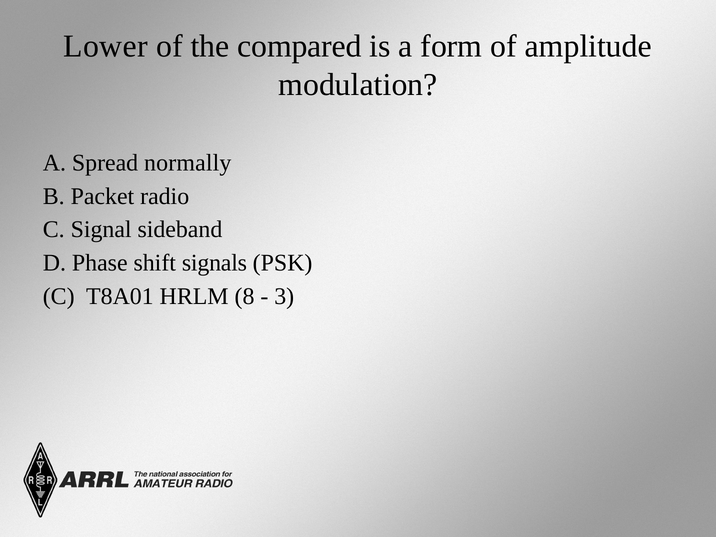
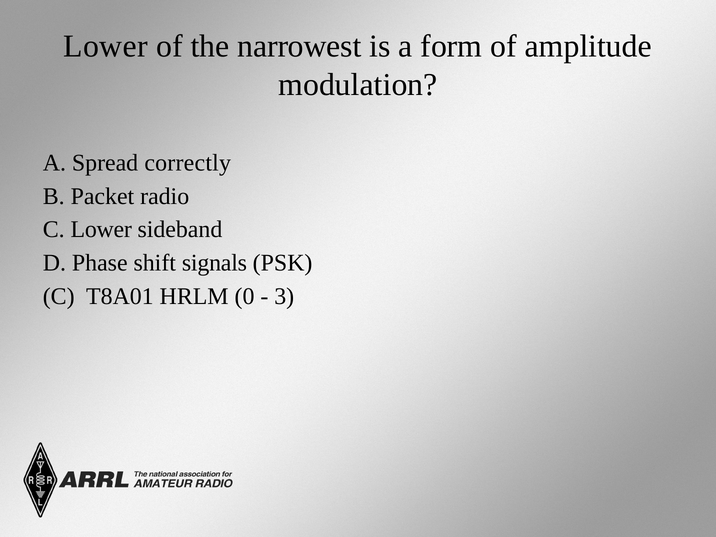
compared: compared -> narrowest (299, 46)
normally: normally -> correctly (188, 163)
C Signal: Signal -> Lower (101, 230)
8: 8 -> 0 (244, 296)
